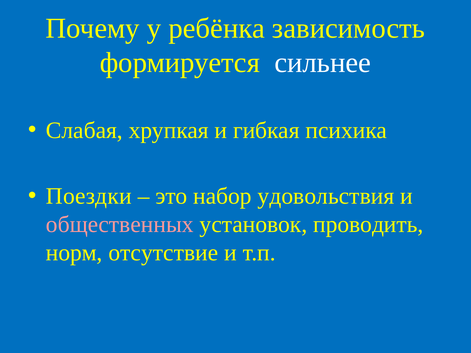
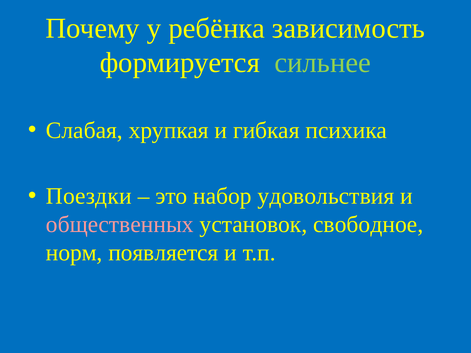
сильнее colour: white -> light green (323, 63)
проводить: проводить -> свободное (368, 225)
отсутствие: отсутствие -> появляется (163, 253)
